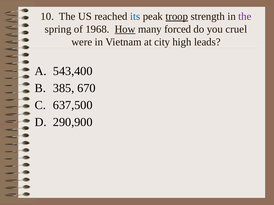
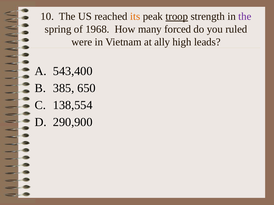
its colour: blue -> orange (135, 16)
How underline: present -> none (125, 29)
cruel: cruel -> ruled (236, 29)
city: city -> ally (162, 42)
670: 670 -> 650 (86, 88)
637,500: 637,500 -> 138,554 (73, 105)
